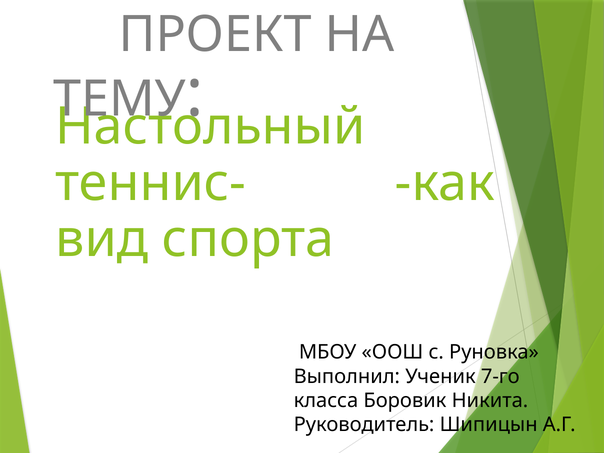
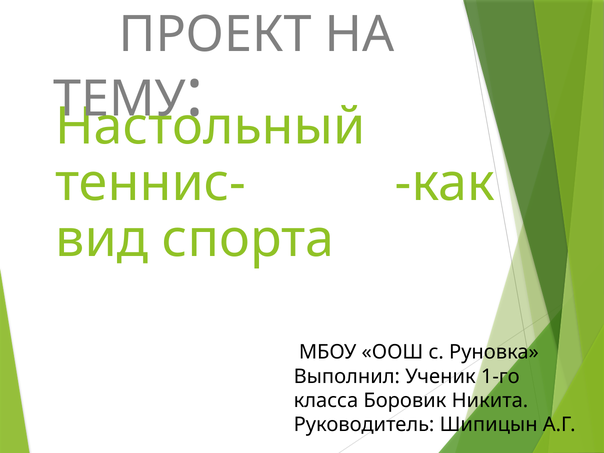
7-го: 7-го -> 1-го (500, 377)
